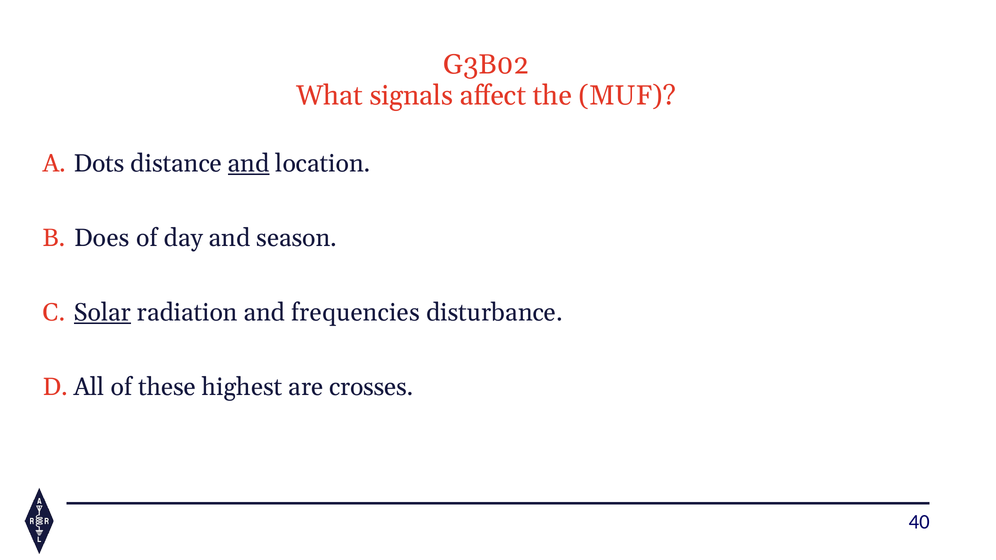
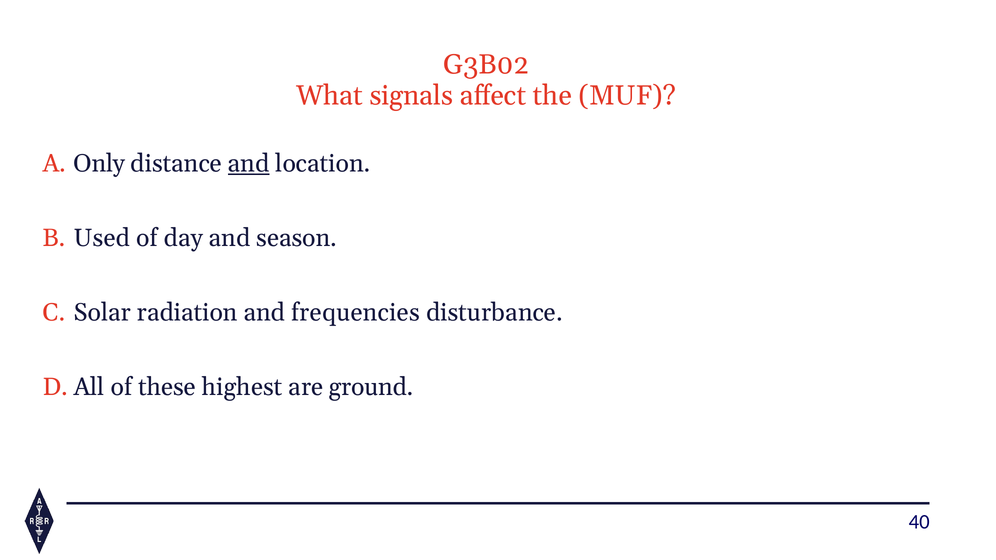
Dots: Dots -> Only (99, 164)
Does: Does -> Used (102, 238)
Solar underline: present -> none (102, 313)
crosses: crosses -> ground (371, 387)
